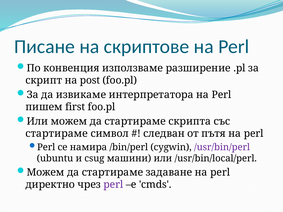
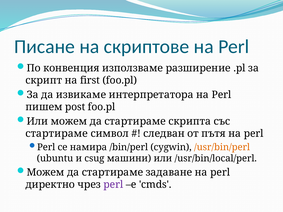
post: post -> first (90, 80)
first: first -> post (75, 107)
/usr/bin/perl colour: purple -> orange (222, 147)
